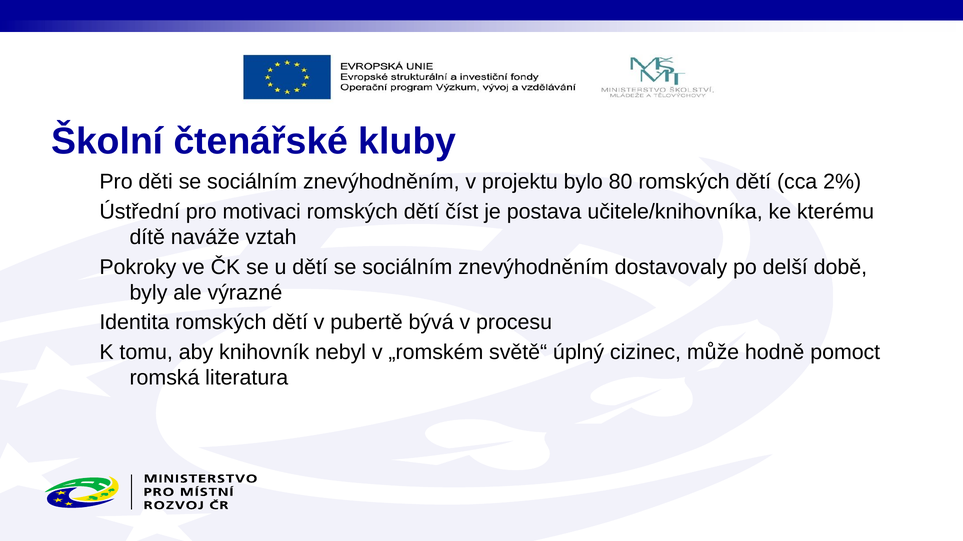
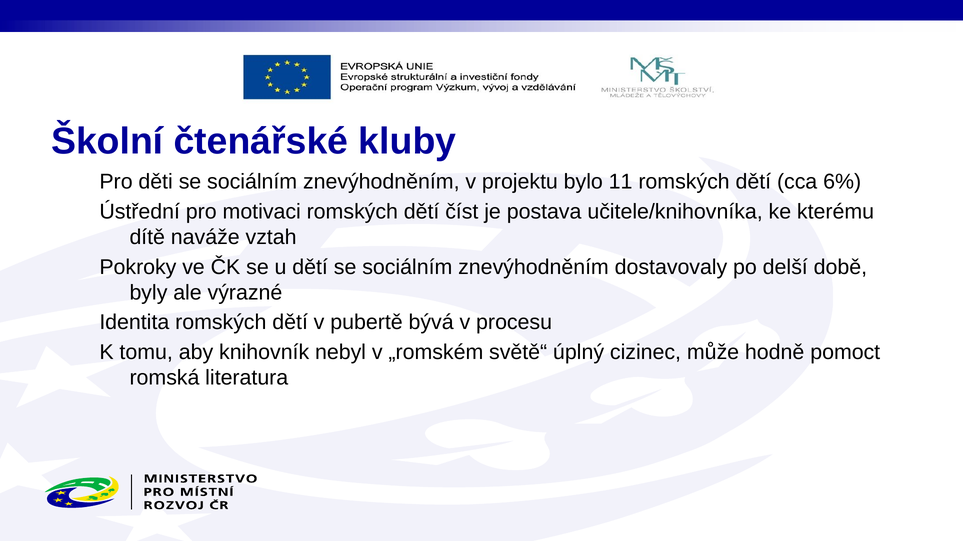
80: 80 -> 11 (621, 182)
2%: 2% -> 6% (842, 182)
